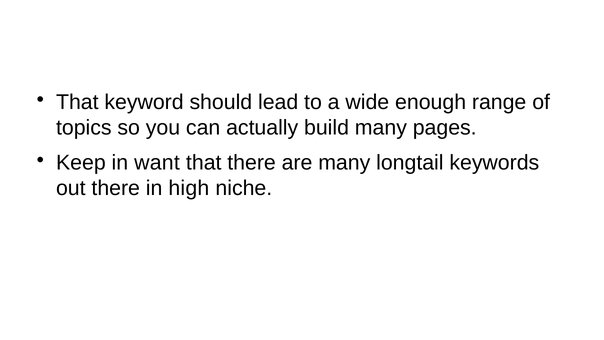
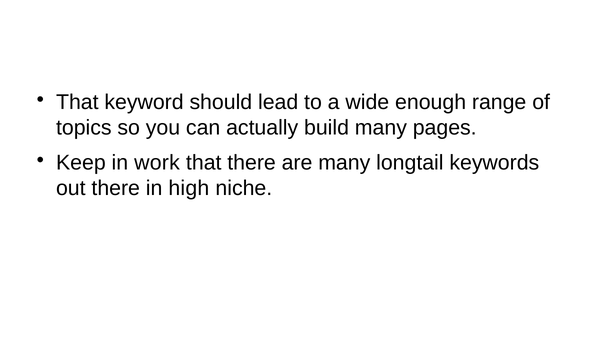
want: want -> work (157, 162)
